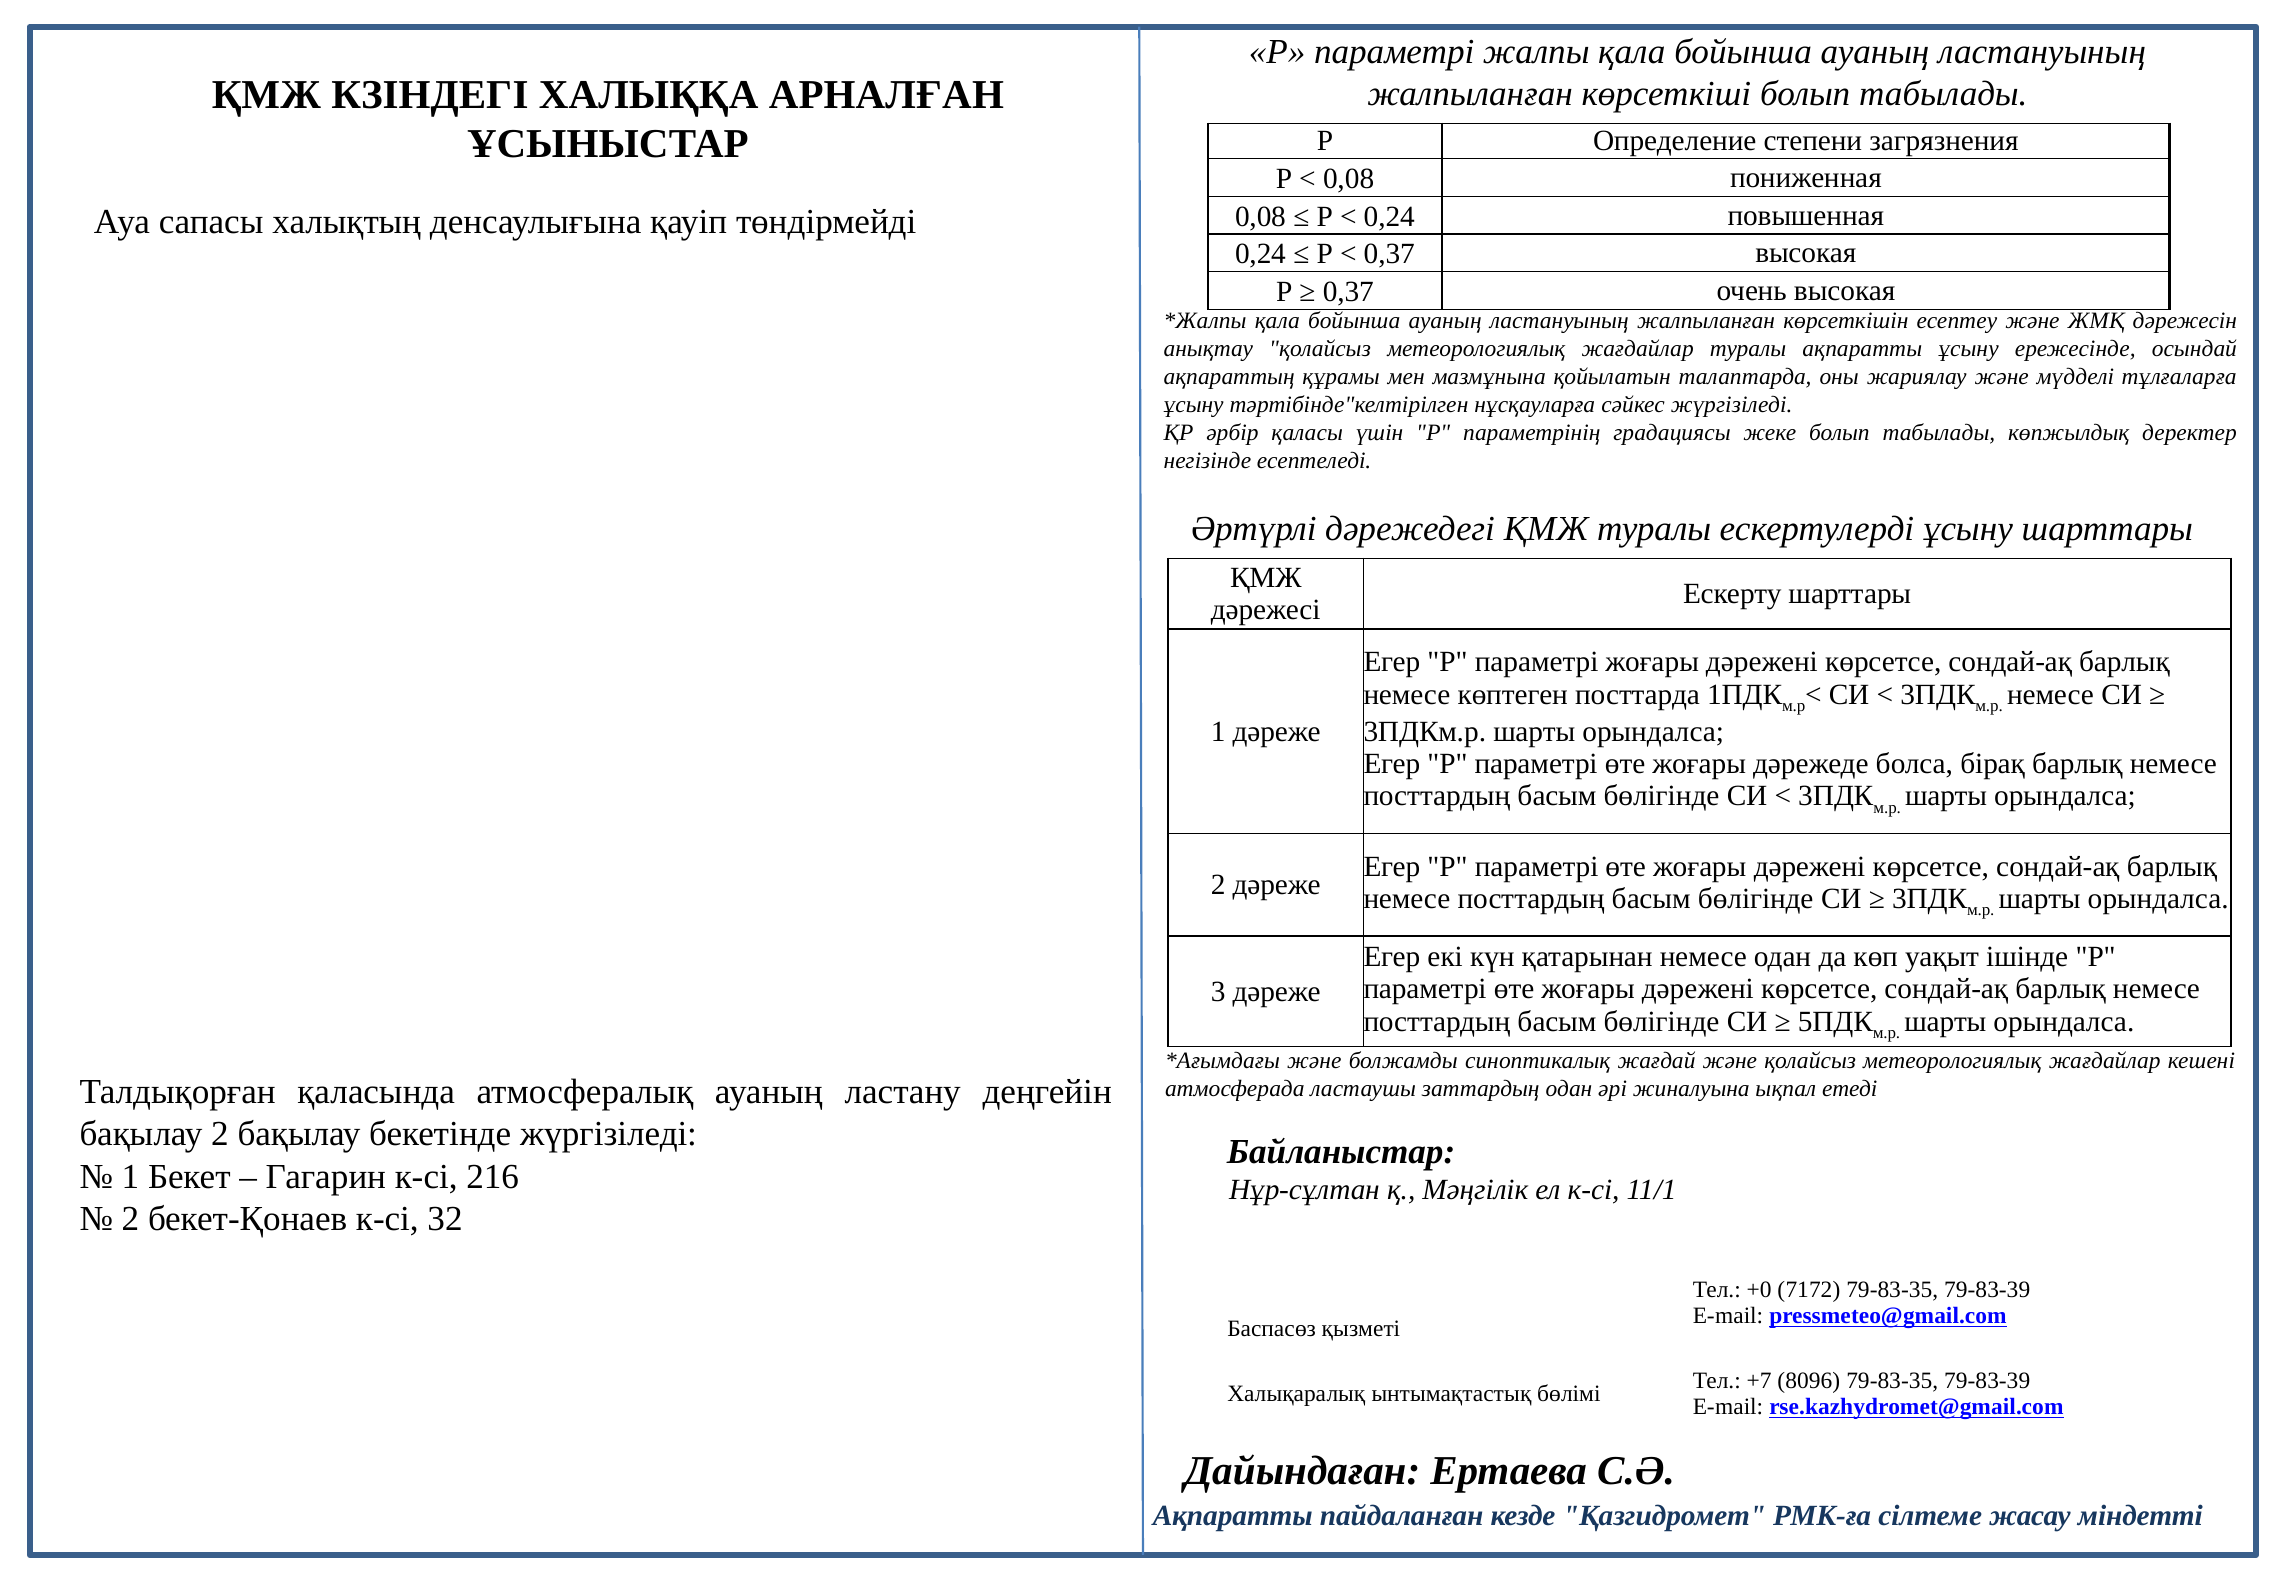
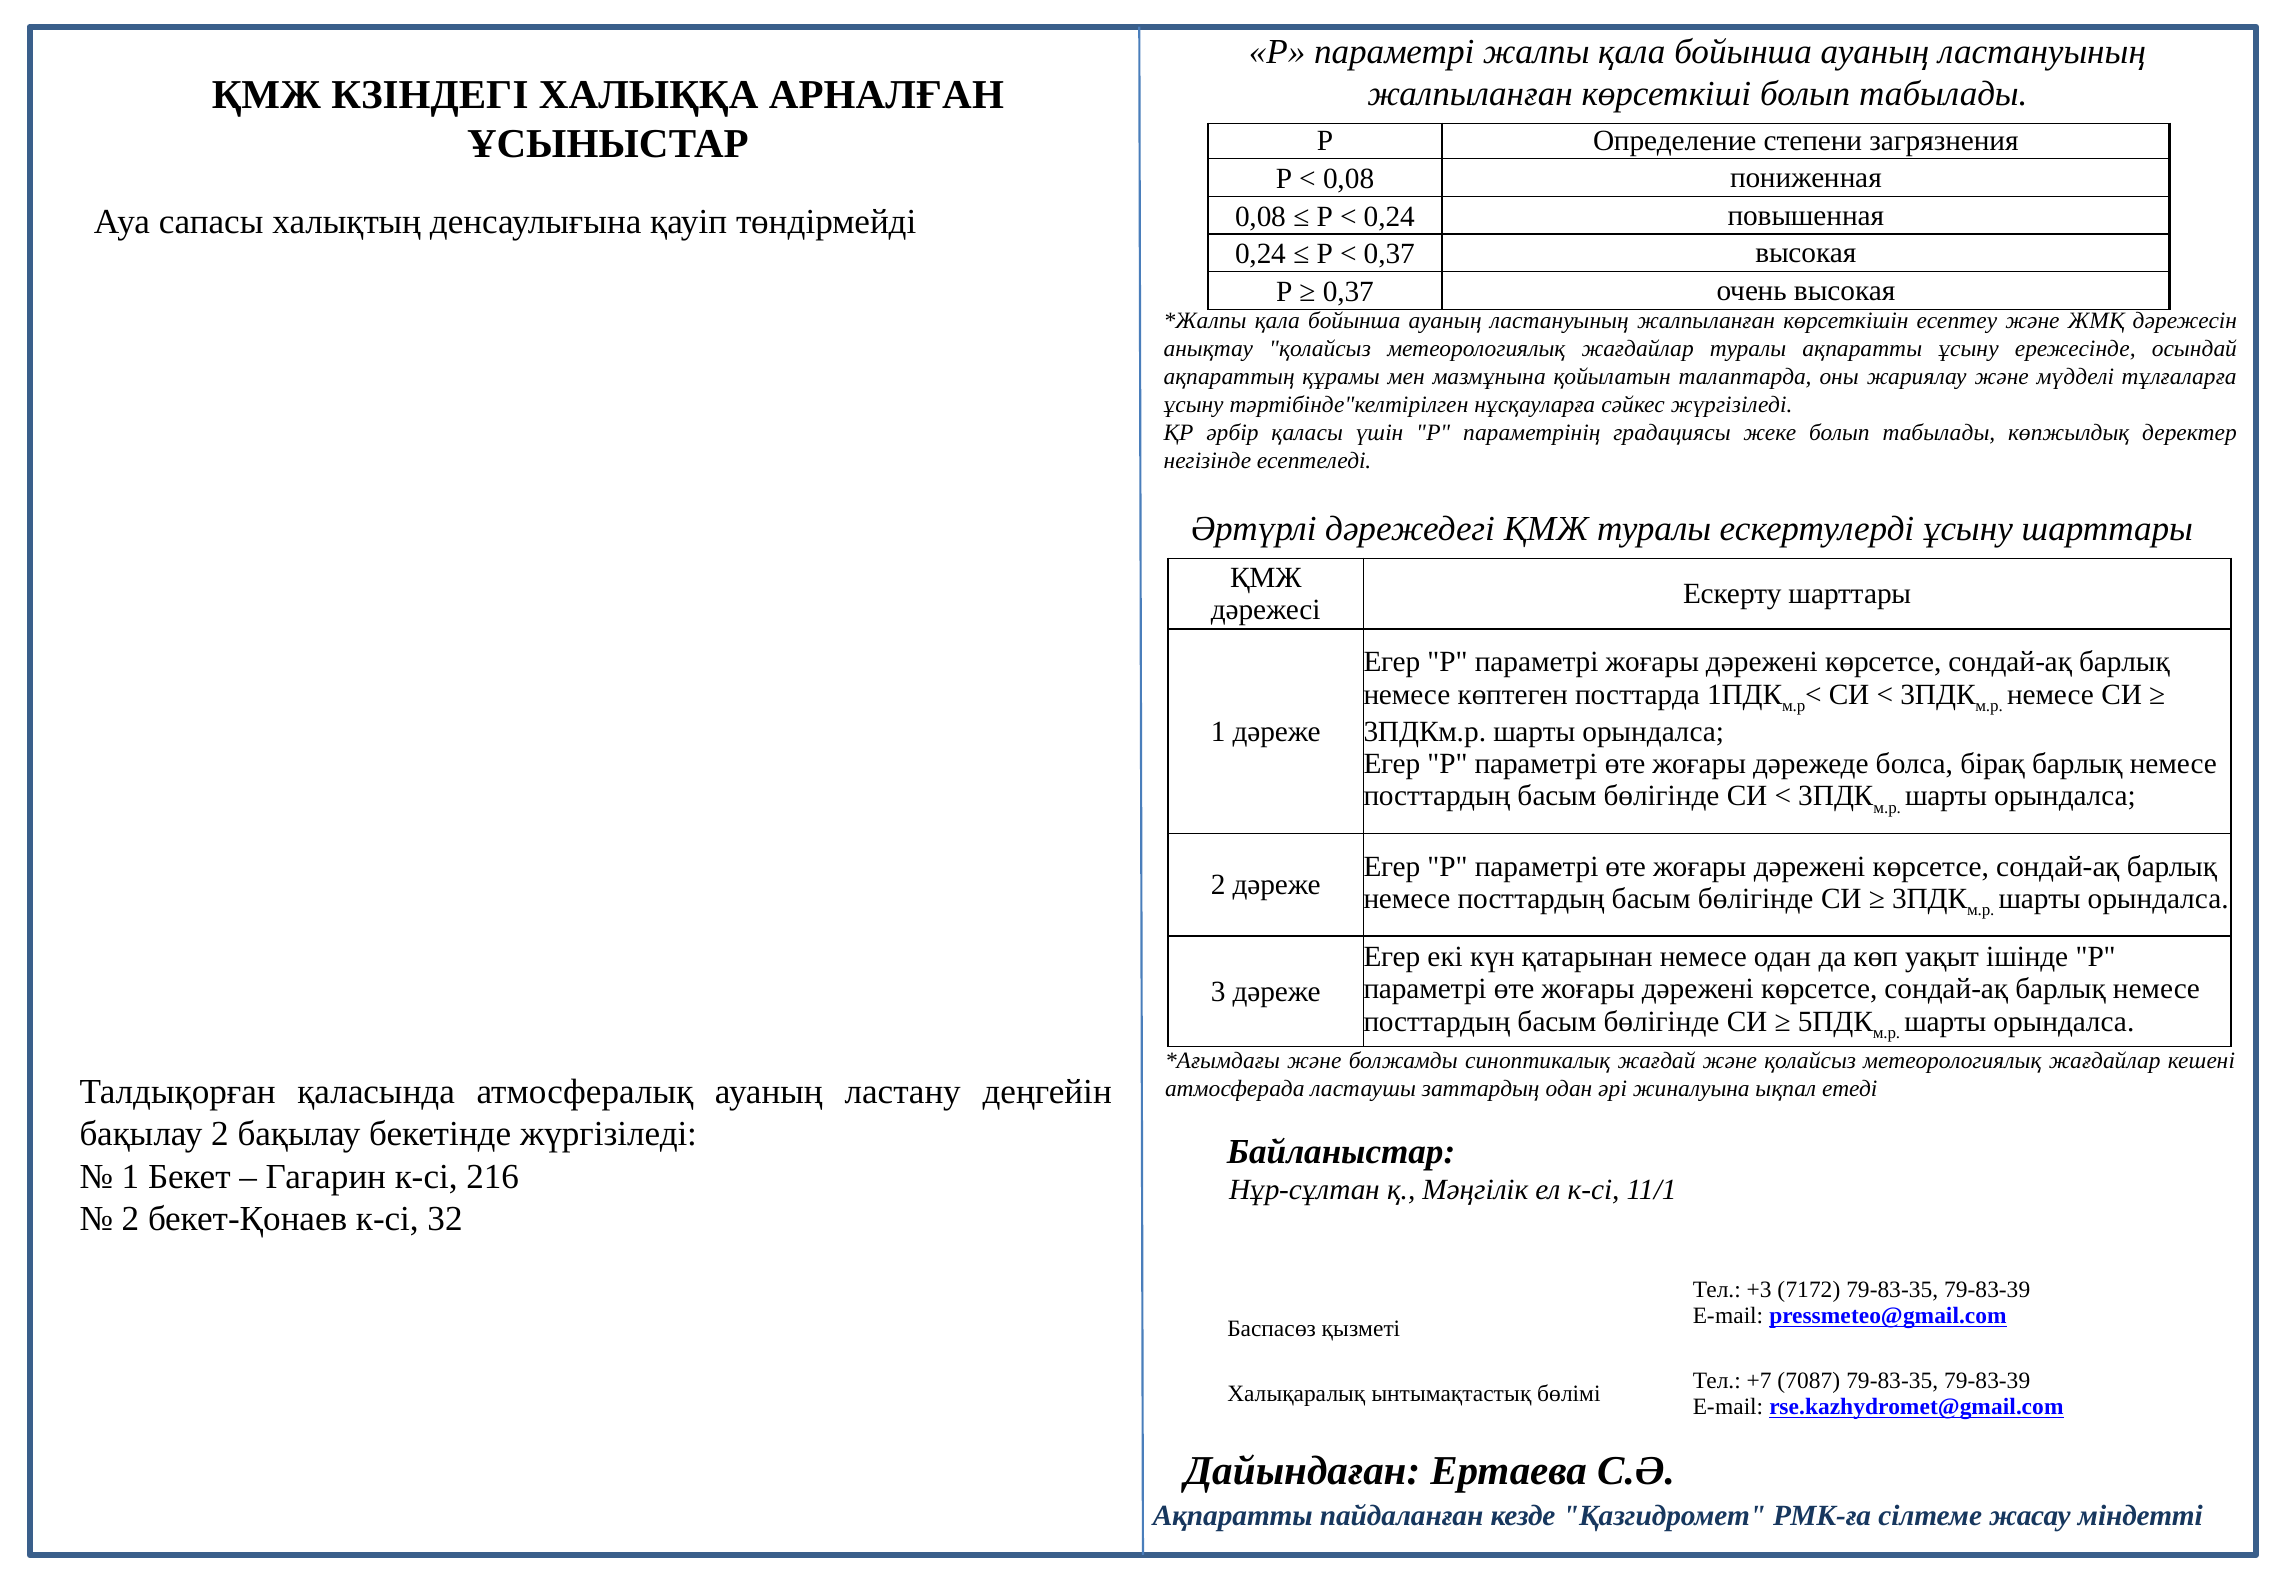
+0: +0 -> +3 (1759, 1290)
8096: 8096 -> 7087 (1809, 1382)
